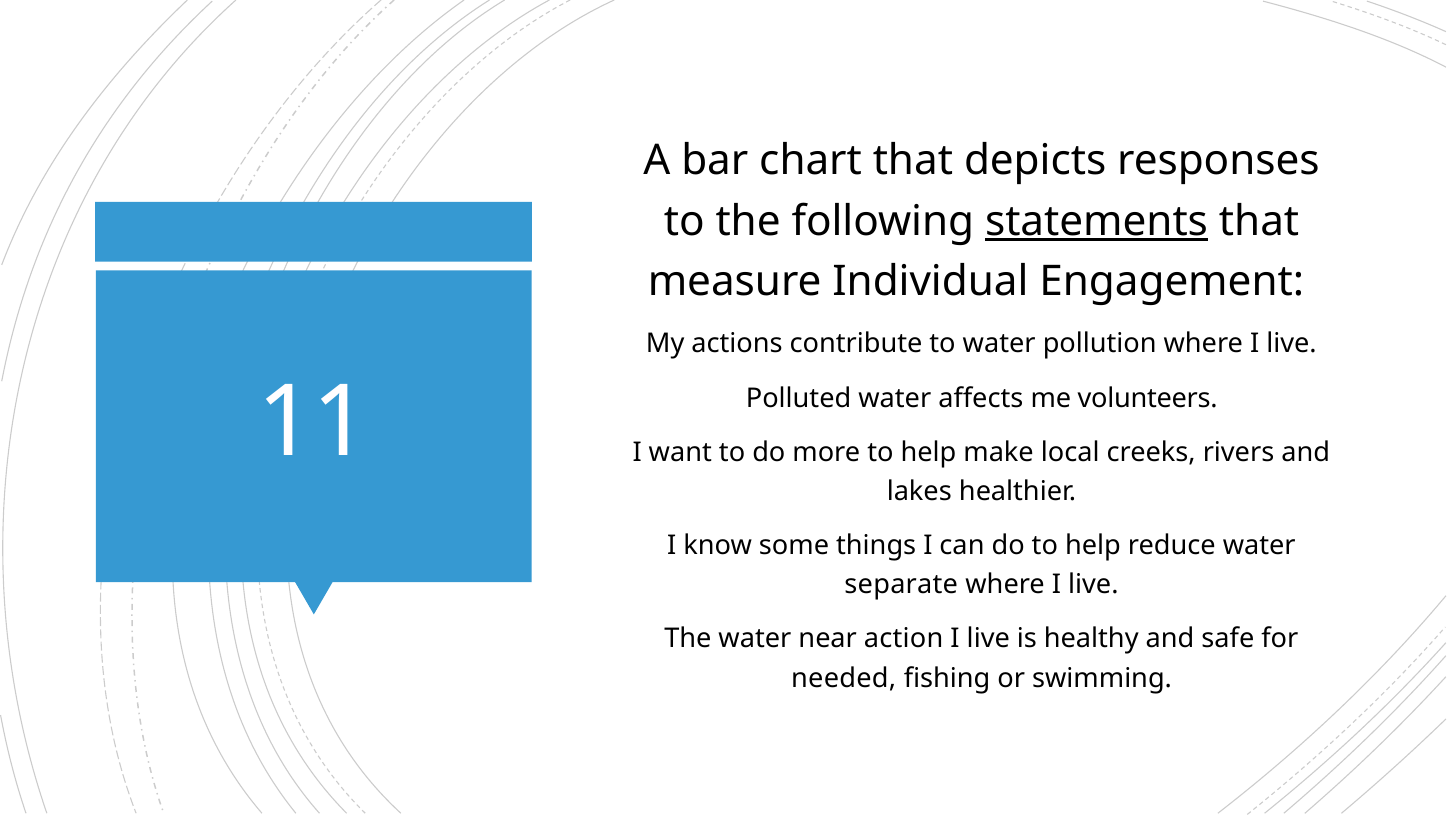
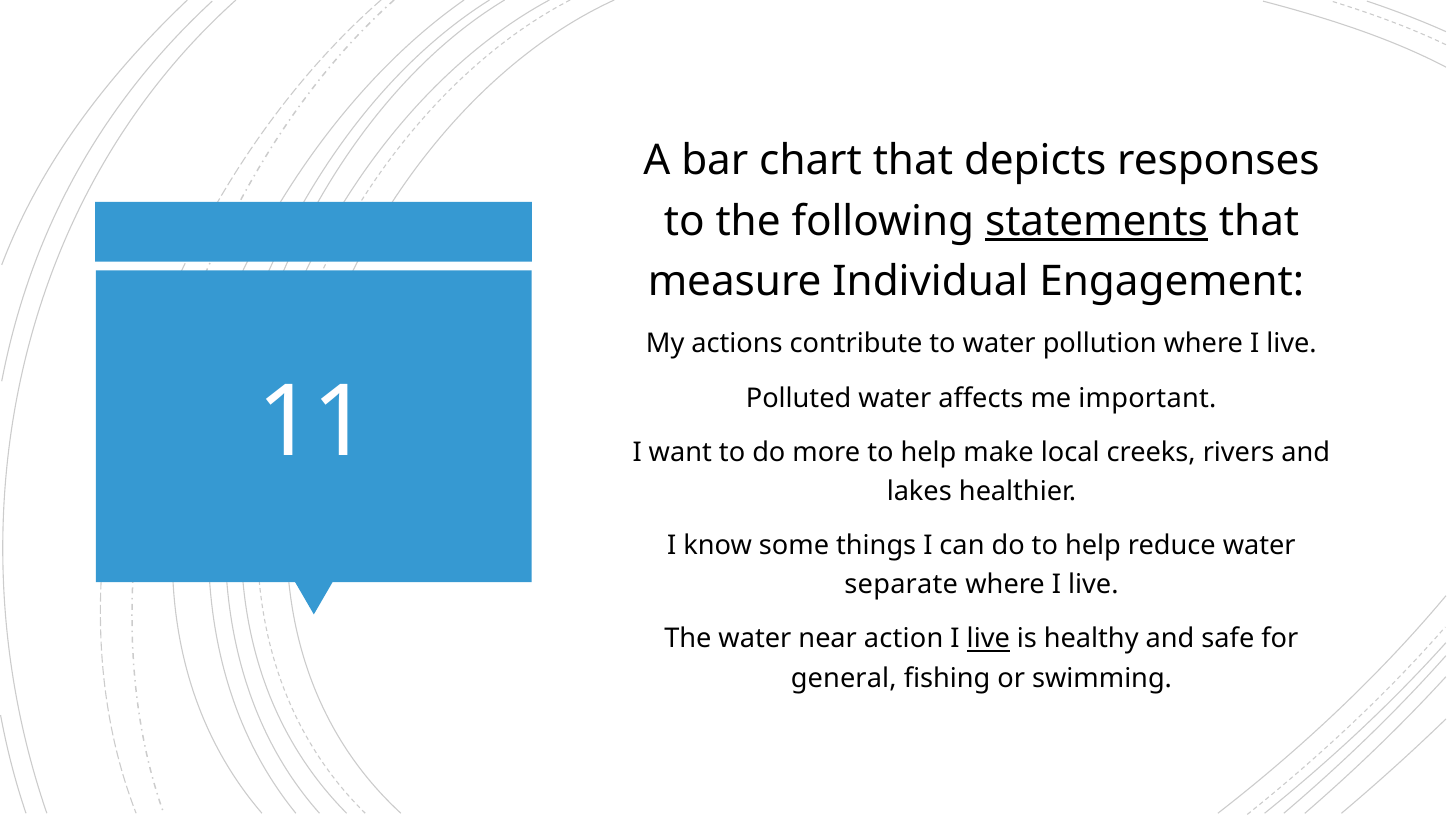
volunteers: volunteers -> important (1147, 398)
live underline: none -> present (988, 639)
needed: needed -> general (844, 678)
